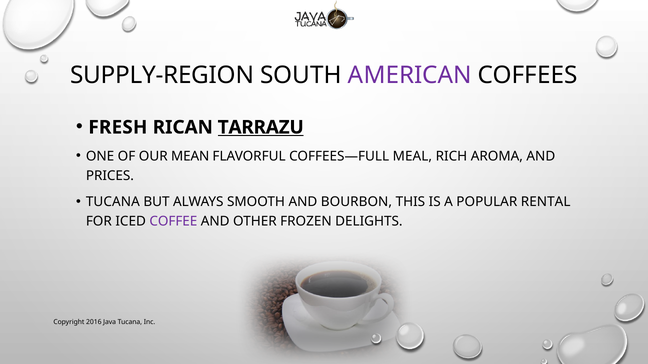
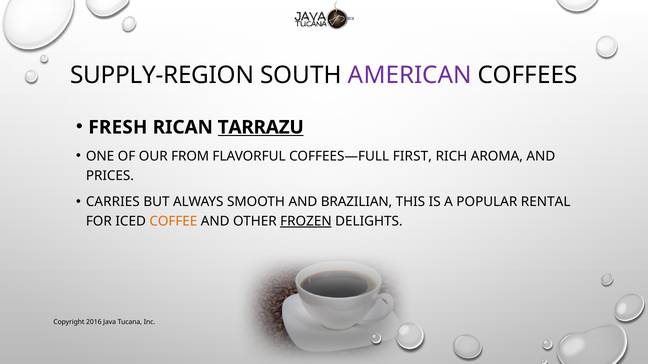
MEAN: MEAN -> FROM (190, 157)
MEAL: MEAL -> FIRST (412, 157)
TUCANA: TUCANA -> CARRIES (113, 202)
BOURBON: BOURBON -> BRAZILIAN (357, 202)
COFFEE colour: purple -> orange (173, 222)
FROZEN underline: none -> present (306, 222)
